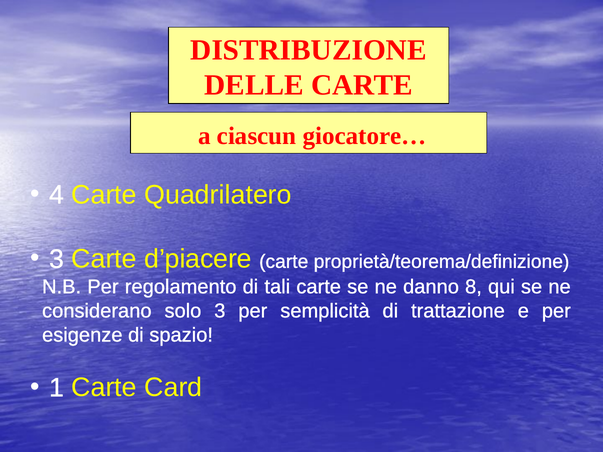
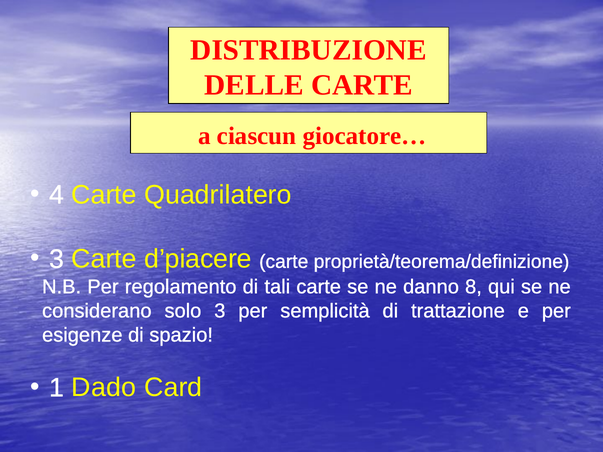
1 Carte: Carte -> Dado (104, 388)
